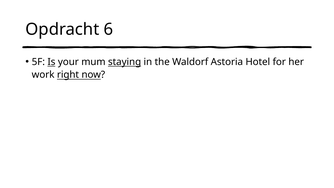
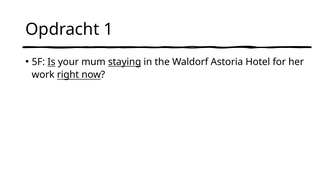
6: 6 -> 1 (108, 29)
